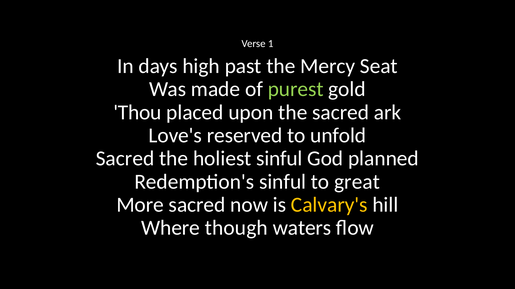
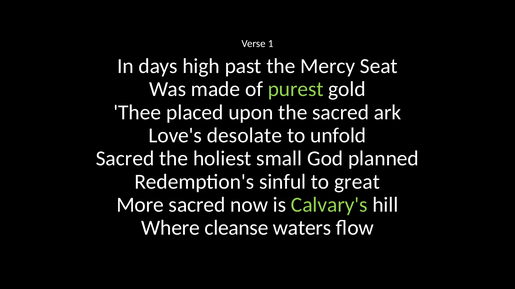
Thou: Thou -> Thee (137, 113)
reserved: reserved -> desolate (245, 136)
holiest sinful: sinful -> small (279, 159)
Calvary's colour: yellow -> light green (329, 205)
though: though -> cleanse (236, 228)
